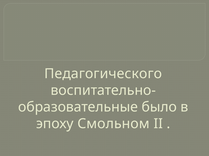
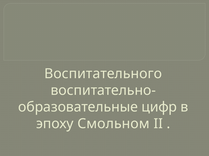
Педагогического: Педагогического -> Воспитательного (103, 74)
было: было -> цифр (159, 108)
